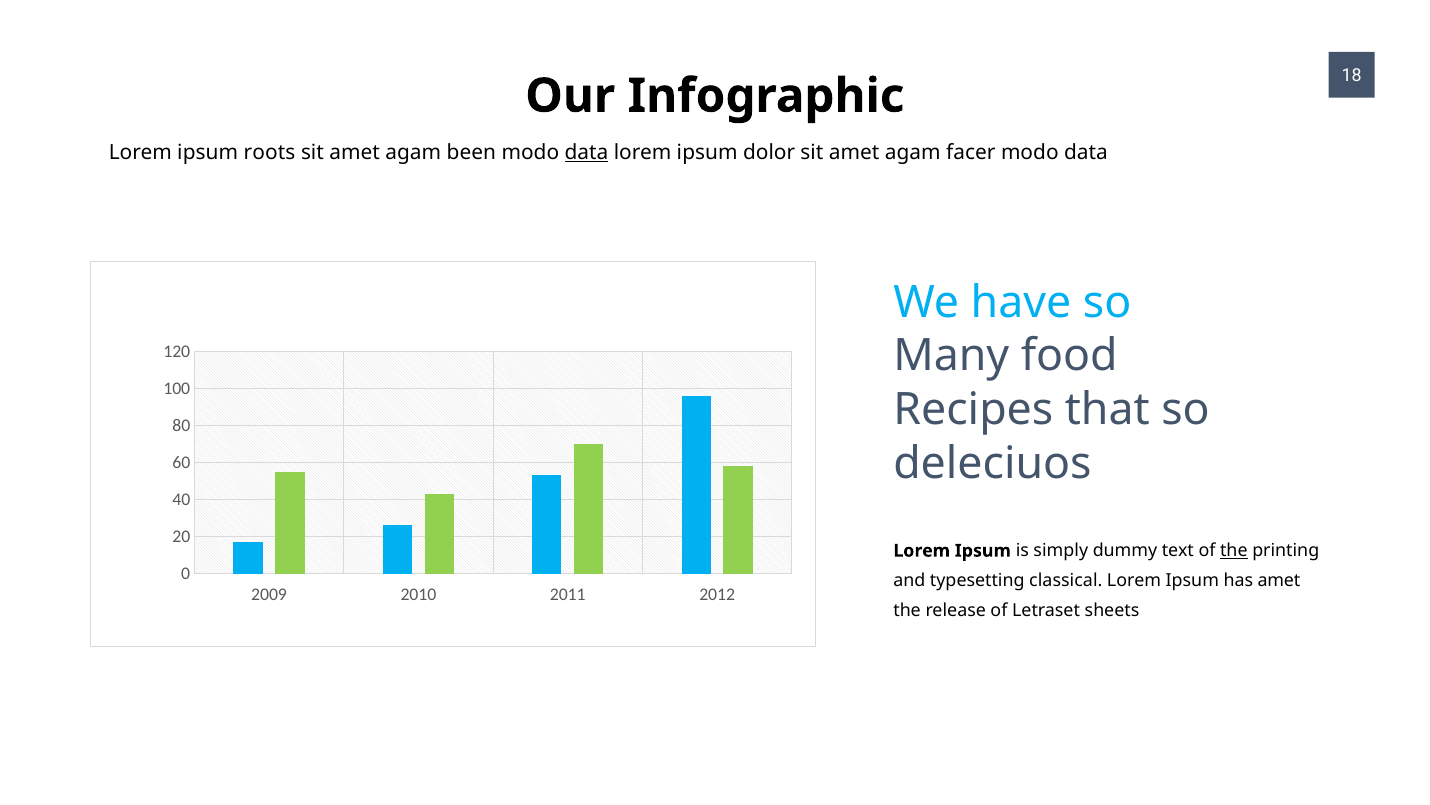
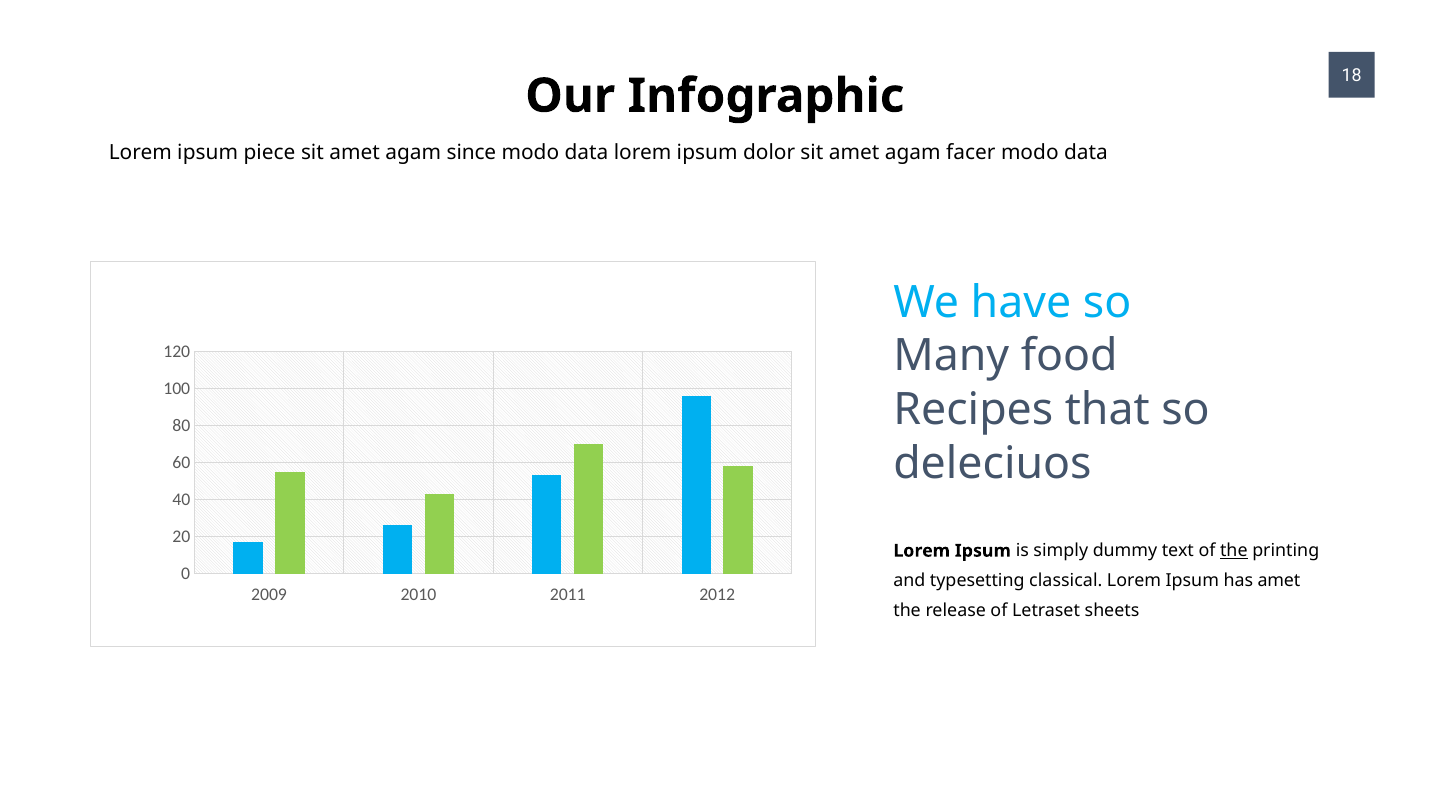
roots: roots -> piece (269, 152)
been: been -> since (471, 152)
data underline: present -> none (586, 152)
